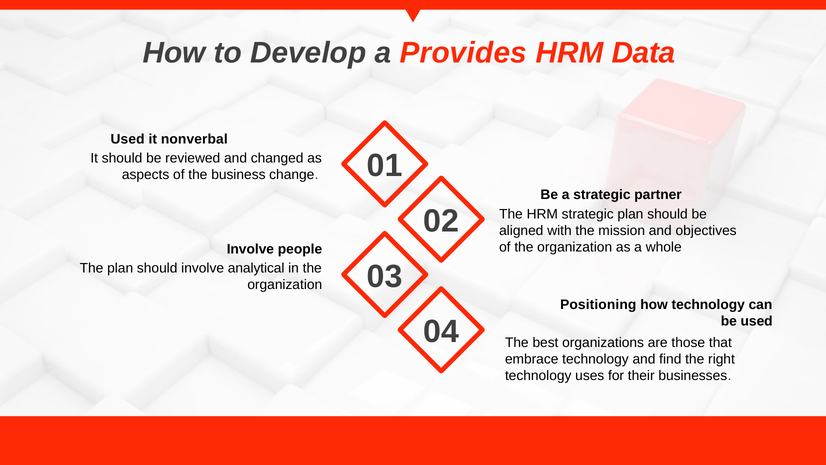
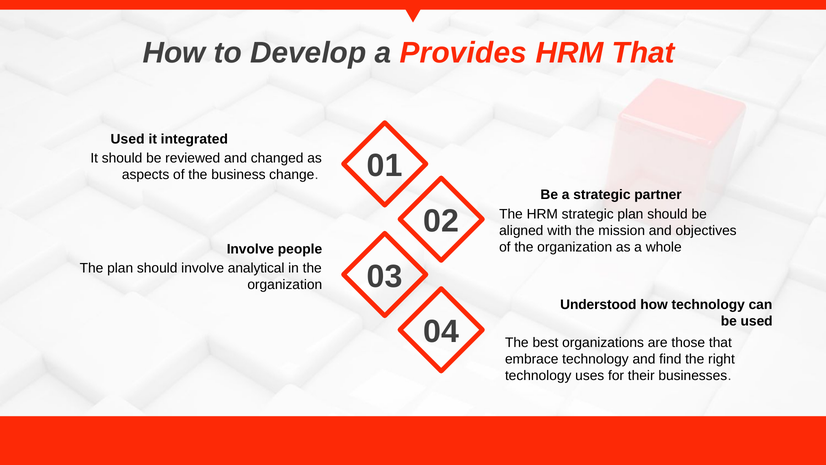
HRM Data: Data -> That (643, 53)
nonverbal: nonverbal -> integrated (194, 139)
Positioning: Positioning -> Understood (598, 305)
